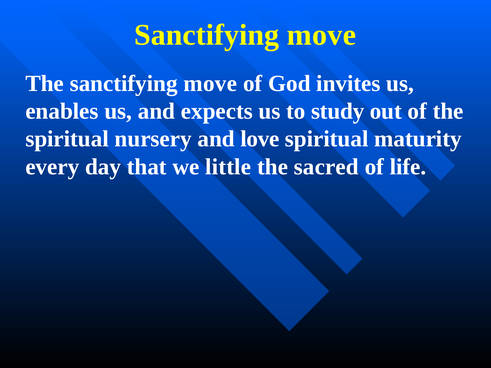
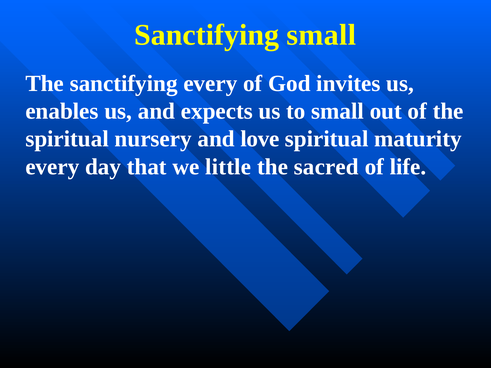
move: move -> small (321, 35)
The sanctifying move: move -> every (210, 83)
to study: study -> small (338, 111)
